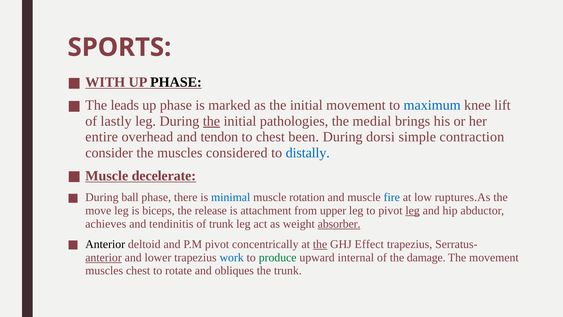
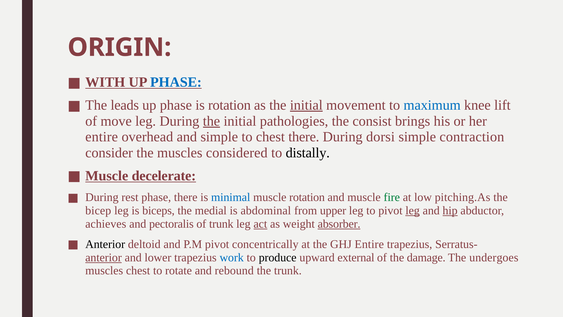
SPORTS: SPORTS -> ORIGIN (119, 47)
PHASE colour: black -> blue (176, 82)
is marked: marked -> rotation (229, 105)
initial underline: none -> present (306, 105)
lastly: lastly -> move (116, 121)
medial: medial -> consist (372, 121)
and tendon: tendon -> simple (219, 137)
chest been: been -> there (304, 137)
distally colour: blue -> black (308, 153)
ball: ball -> rest (130, 197)
fire colour: blue -> green (392, 197)
ruptures.As: ruptures.As -> pitching.As (463, 197)
move: move -> bicep (98, 210)
release: release -> medial (211, 210)
attachment: attachment -> abdominal (266, 210)
hip underline: none -> present (450, 210)
tendinitis: tendinitis -> pectoralis (171, 224)
act underline: none -> present (260, 224)
the underline: present -> none (320, 244)
GHJ Effect: Effect -> Entire (369, 244)
produce colour: green -> black (278, 257)
internal: internal -> external (356, 257)
The movement: movement -> undergoes (494, 257)
obliques: obliques -> rebound (234, 271)
